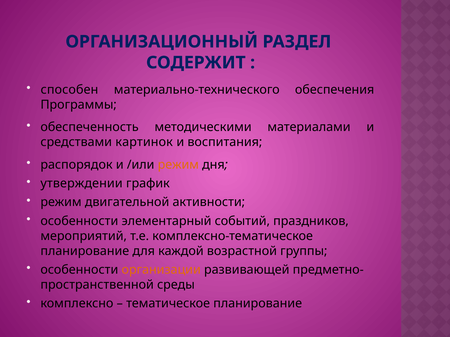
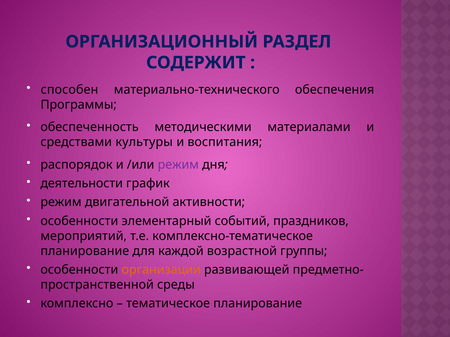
картинок: картинок -> культуры (144, 142)
режим colour: orange -> purple (178, 165)
утверждении: утверждении -> деятельности (82, 184)
